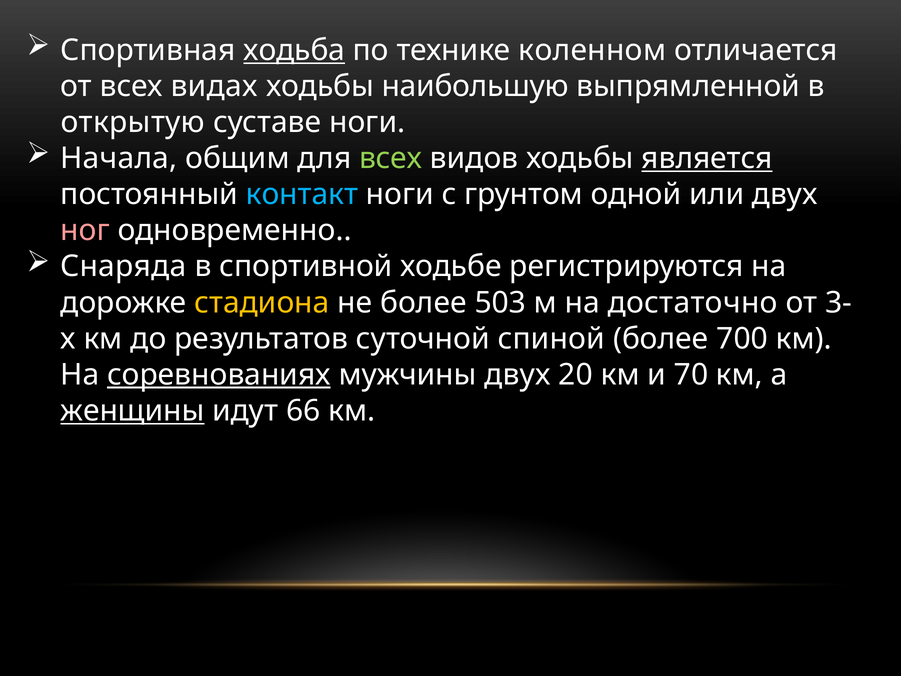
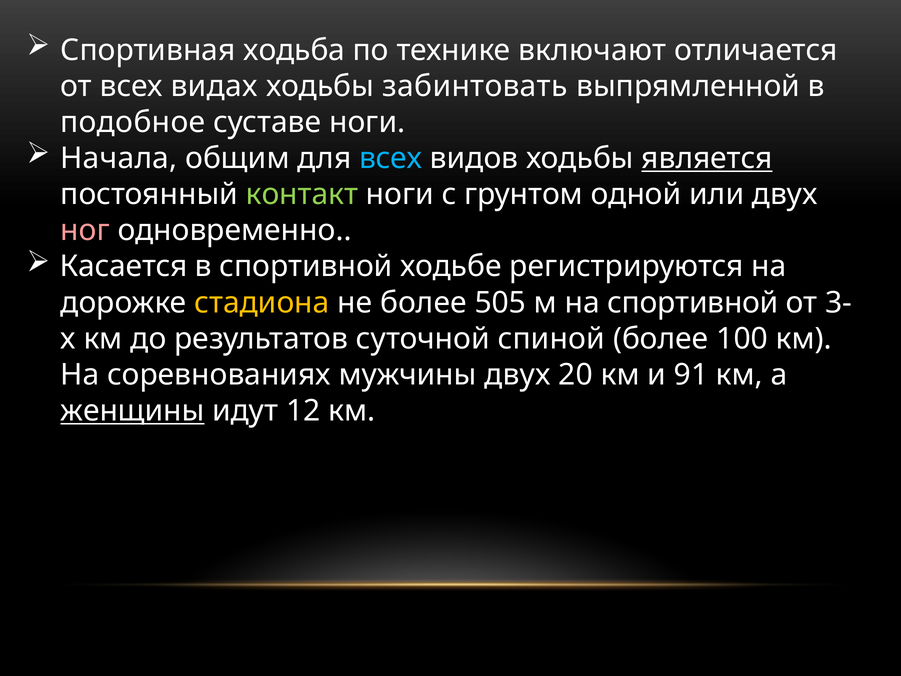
ходьба underline: present -> none (294, 50)
коленном: коленном -> включают (592, 50)
наибольшую: наибольшую -> забинтовать (475, 86)
открытую: открытую -> подобное (133, 122)
всех colour: light green -> light blue (391, 158)
контакт colour: light blue -> light green (302, 194)
Снаряда: Снаряда -> Касается (124, 266)
503: 503 -> 505 (500, 302)
на достаточно: достаточно -> спортивной (693, 302)
700: 700 -> 100 (742, 339)
соревнованиях underline: present -> none (219, 375)
70: 70 -> 91 (691, 375)
66: 66 -> 12 (303, 411)
